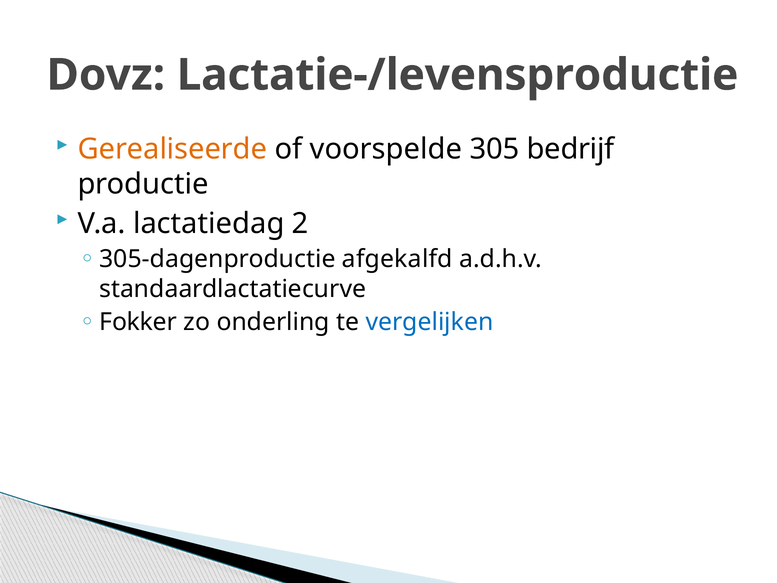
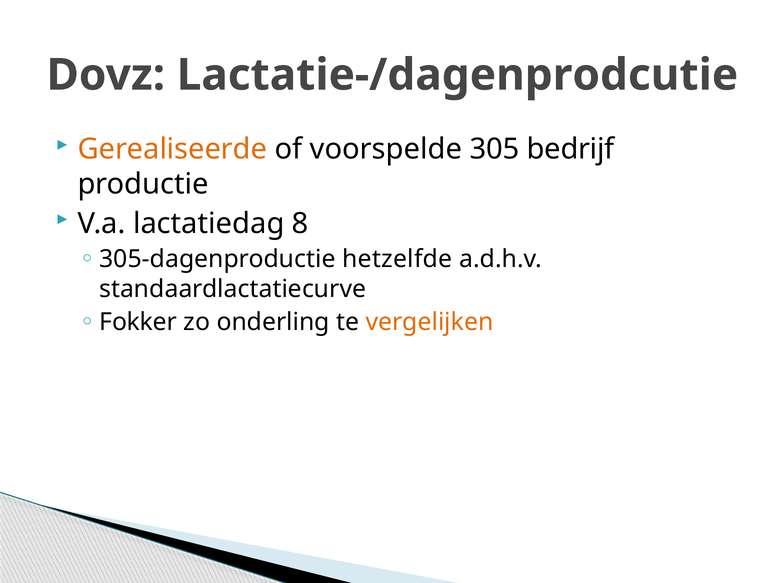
Lactatie-/levensproductie: Lactatie-/levensproductie -> Lactatie-/dagenprodcutie (457, 75)
2: 2 -> 8 (300, 224)
afgekalfd: afgekalfd -> hetzelfde (397, 259)
vergelijken colour: blue -> orange (430, 322)
